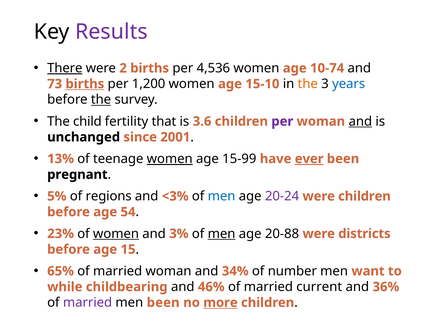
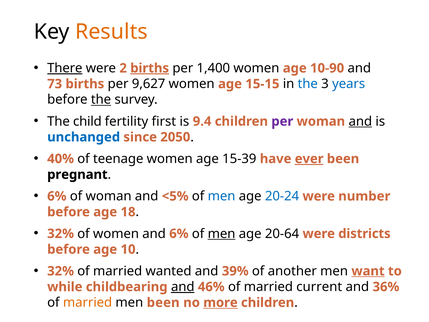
Results colour: purple -> orange (111, 32)
births underline: none -> present (150, 68)
4,536: 4,536 -> 1,400 (213, 68)
10-74: 10-74 -> 10-90 (327, 68)
births underline: present -> none (85, 84)
1,200: 1,200 -> 9,627 (149, 84)
15-10: 15-10 -> 15-15 (262, 84)
the colour: orange -> blue (308, 84)
that: that -> first (164, 121)
3.6: 3.6 -> 9.4 (202, 121)
unchanged colour: black -> blue (84, 137)
2001: 2001 -> 2050 (175, 137)
13%: 13% -> 40% (61, 159)
women underline: present -> none (170, 159)
15-99: 15-99 -> 15-39 (239, 159)
5%: 5% -> 6% (57, 196)
of regions: regions -> woman (109, 196)
<3%: <3% -> <5% (175, 196)
20-24 colour: purple -> blue (282, 196)
were children: children -> number (364, 196)
54: 54 -> 18 (128, 212)
23%: 23% -> 32% (61, 233)
women underline: present -> none (116, 233)
and 3%: 3% -> 6% (179, 233)
20-88: 20-88 -> 20-64 (282, 233)
15: 15 -> 10 (128, 249)
65%: 65% -> 32% (61, 271)
married woman: woman -> wanted (169, 271)
34%: 34% -> 39% (235, 271)
number: number -> another (292, 271)
want underline: none -> present (368, 271)
and underline: none -> present (183, 287)
married colour: purple -> orange (88, 302)
